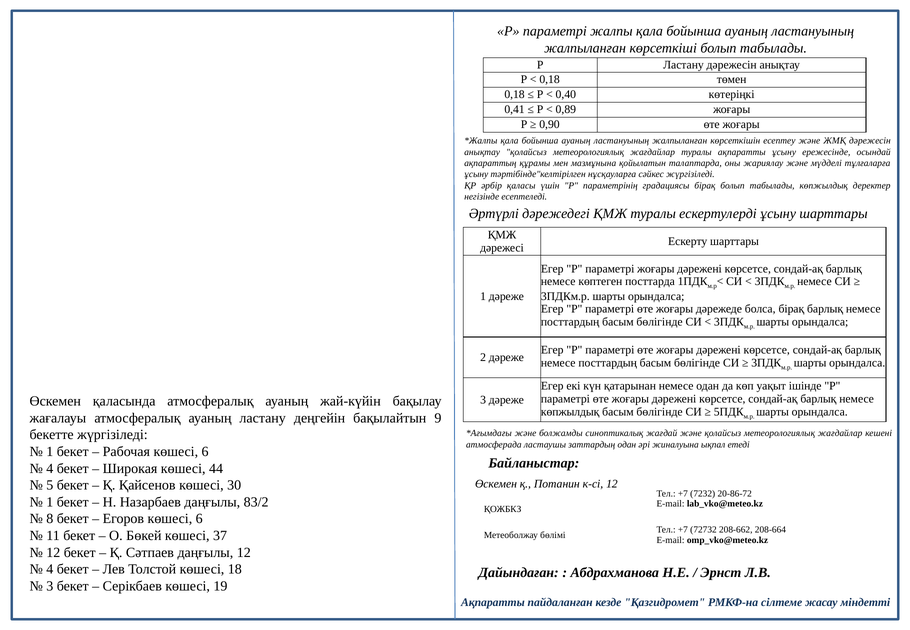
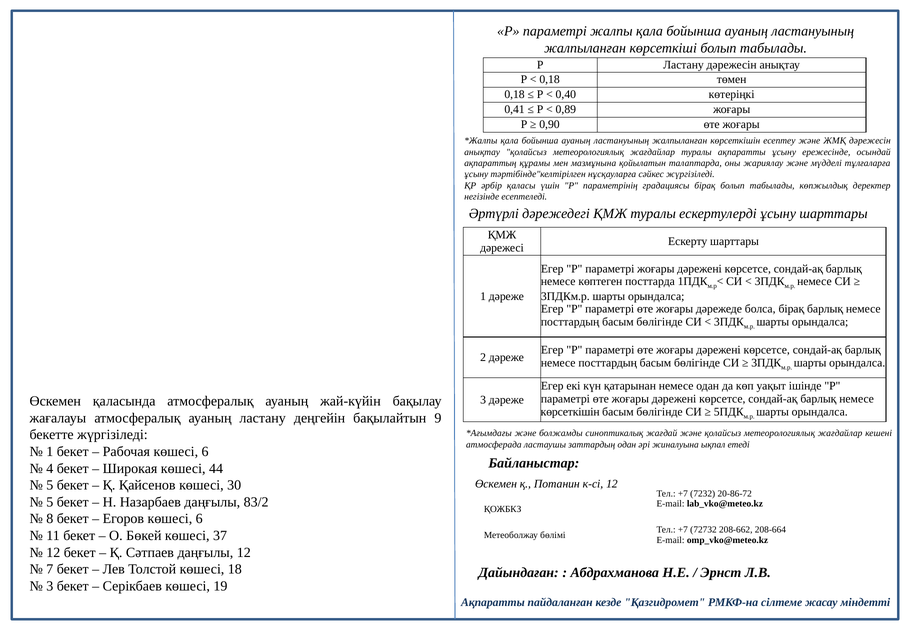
көпжылдық: көпжылдық -> көрсеткішін (570, 412)
1: 1 -> 5 (50, 502)
4: 4 -> 7 (50, 569)
